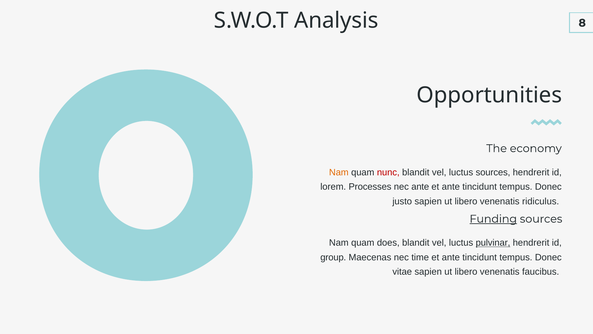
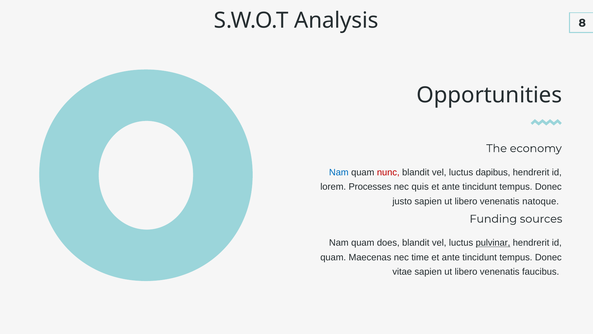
Nam colour: orange -> blue (339, 172)
luctus sources: sources -> dapibus (493, 172)
nec ante: ante -> quis (420, 187)
ridiculus: ridiculus -> natoque (541, 201)
Funding underline: present -> none (493, 219)
group: group -> quam (333, 257)
